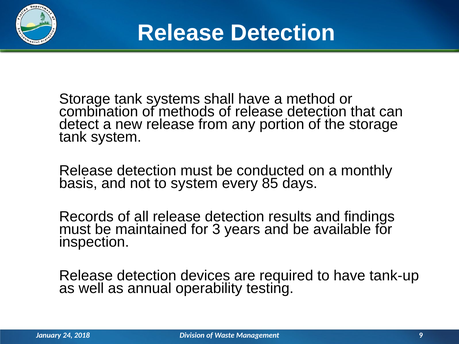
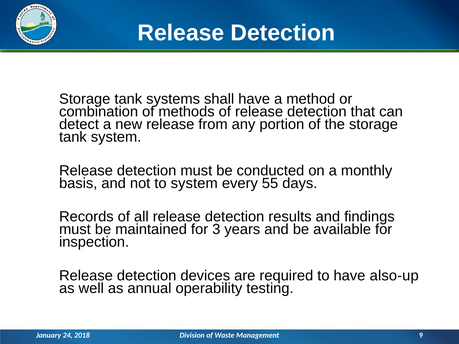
85: 85 -> 55 (270, 183)
tank-up: tank-up -> also-up (394, 276)
